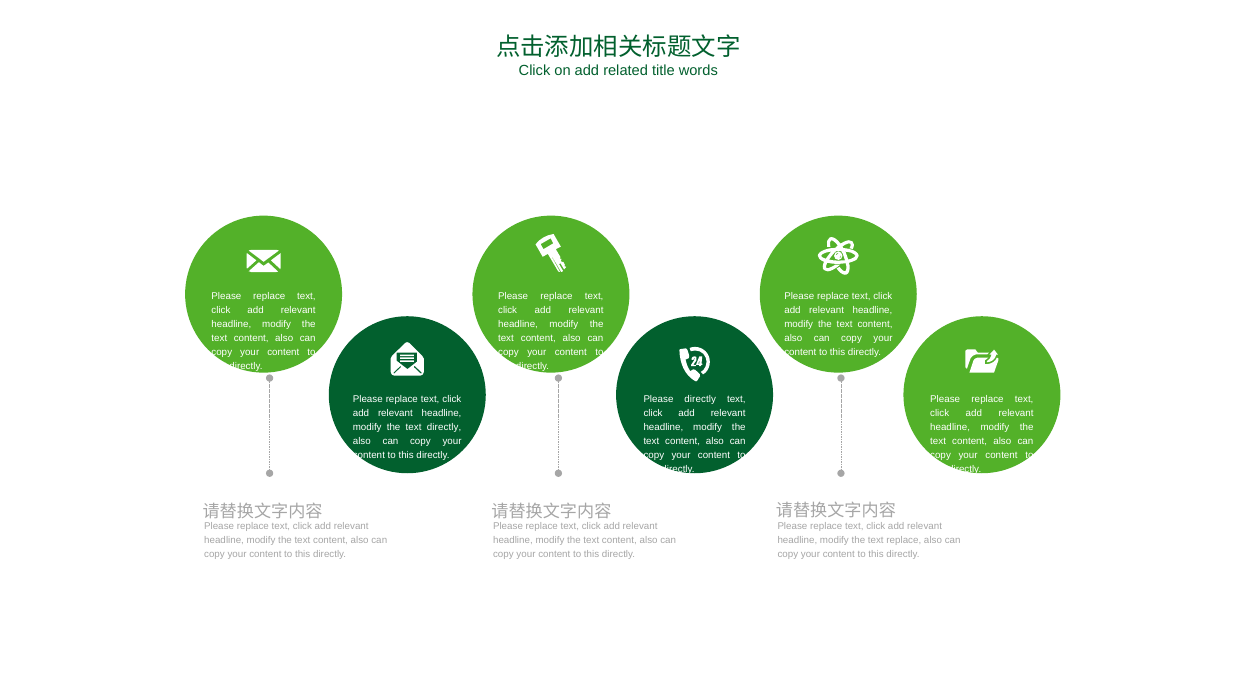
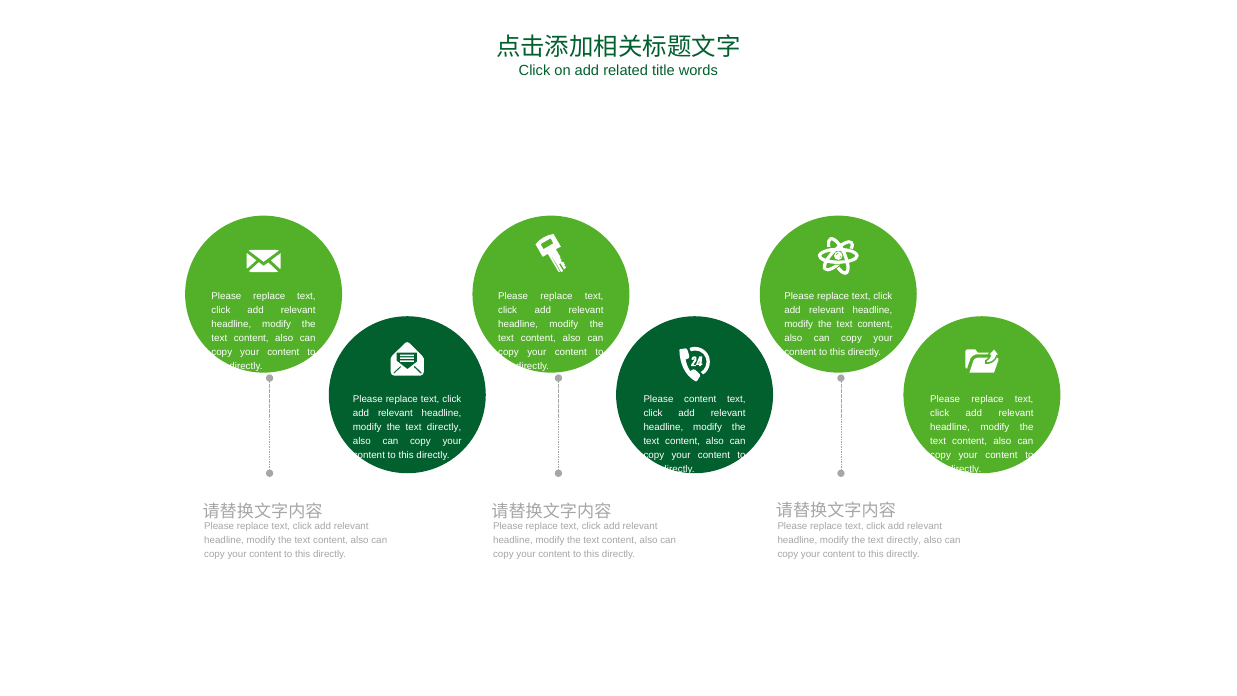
Please directly: directly -> content (700, 399)
replace: replace -> directly (904, 541)
